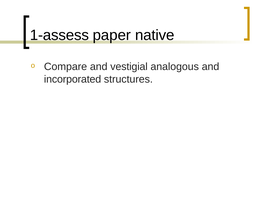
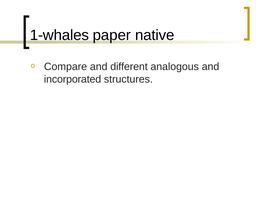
1-assess: 1-assess -> 1-whales (59, 35)
vestigial: vestigial -> different (129, 67)
